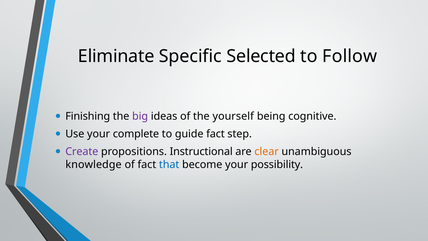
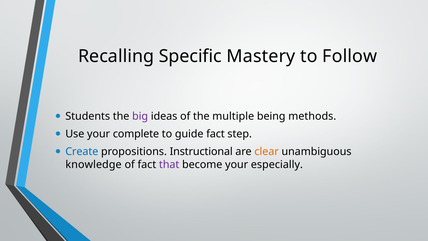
Eliminate: Eliminate -> Recalling (116, 56)
Selected: Selected -> Mastery (261, 56)
Finishing: Finishing -> Students (88, 116)
yourself: yourself -> multiple (233, 116)
cognitive: cognitive -> methods (312, 116)
Create colour: purple -> blue (82, 152)
that colour: blue -> purple (169, 164)
possibility: possibility -> especially (277, 164)
